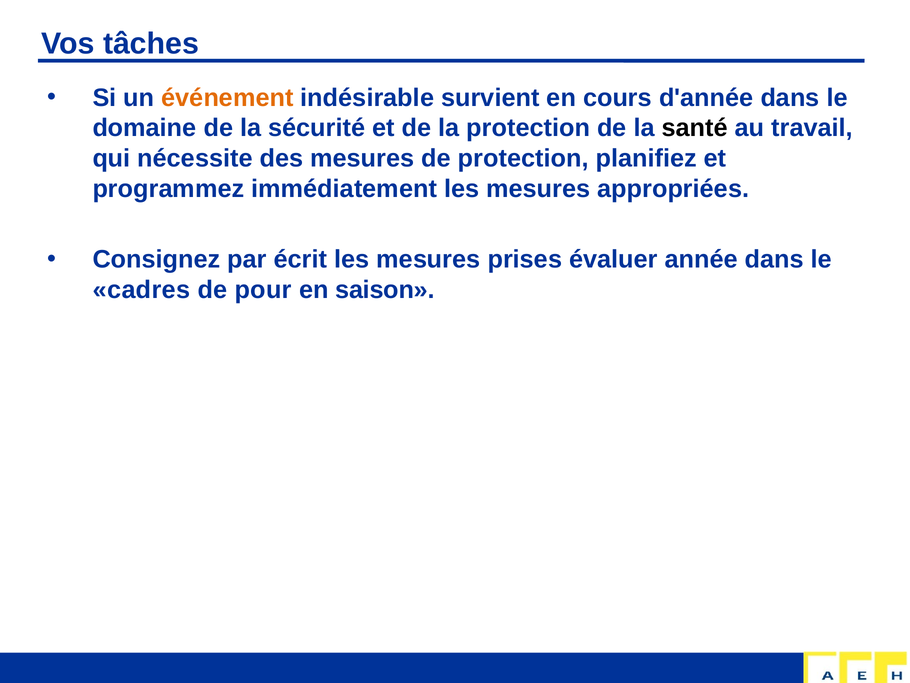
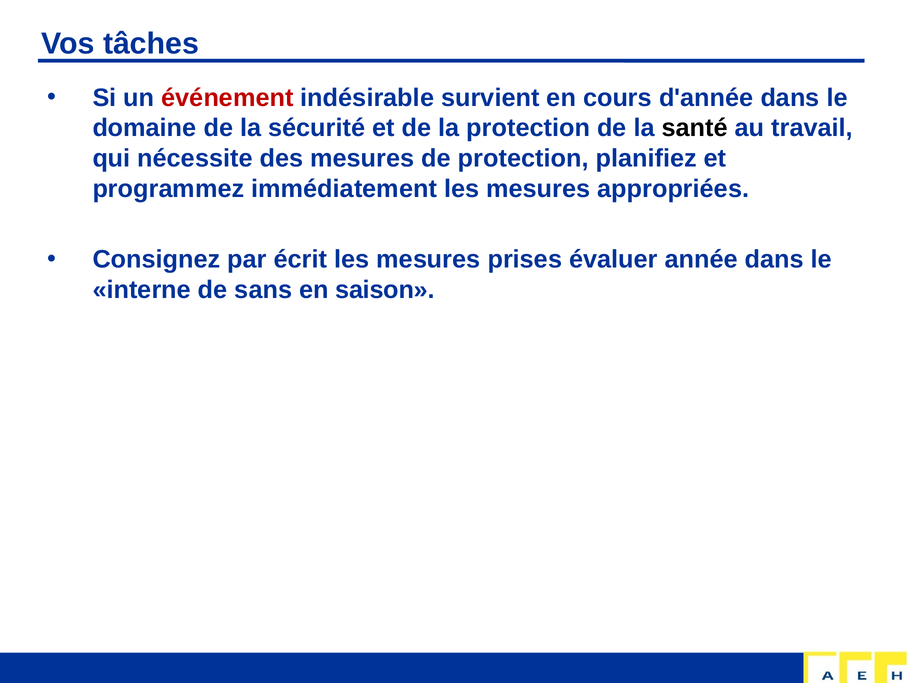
événement colour: orange -> red (227, 98)
cadres: cadres -> interne (142, 290)
pour: pour -> sans (263, 290)
